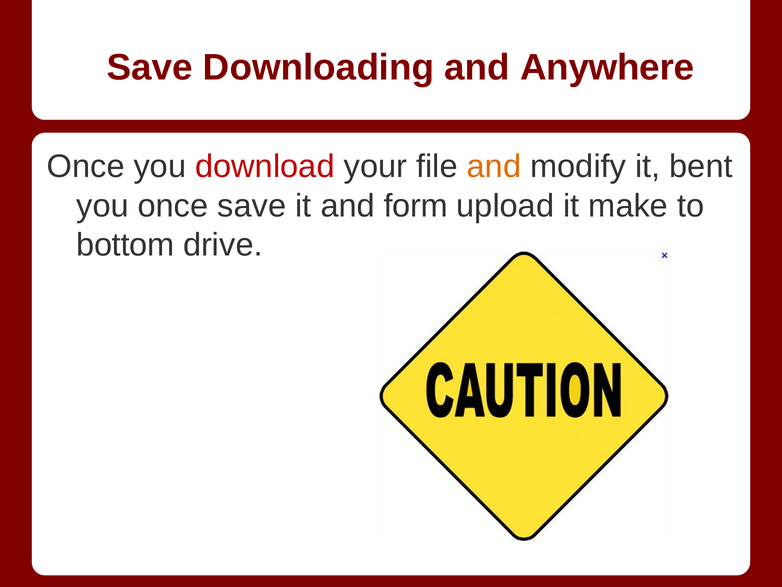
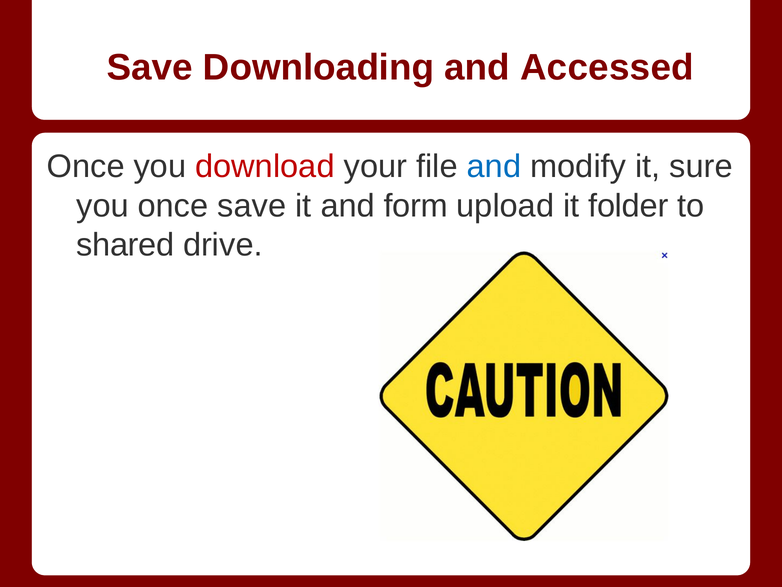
Anywhere: Anywhere -> Accessed (607, 67)
and colour: orange -> blue (494, 166)
bent: bent -> sure (701, 166)
make: make -> folder (628, 206)
bottom: bottom -> shared (125, 245)
